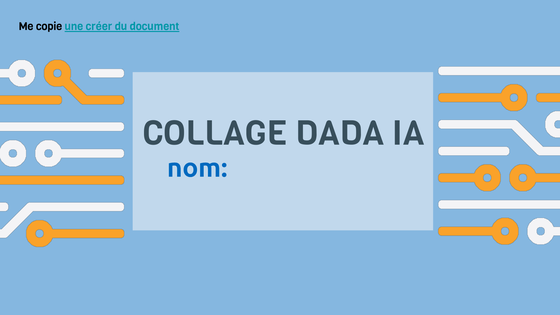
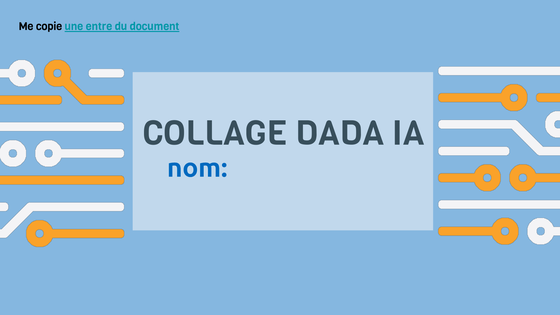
créer: créer -> entre (99, 27)
